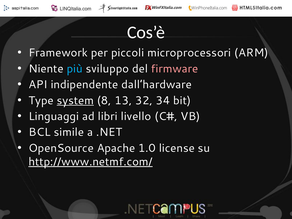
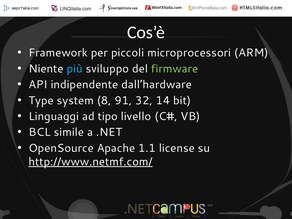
firmware colour: pink -> light green (175, 69)
system underline: present -> none (75, 100)
13: 13 -> 91 (123, 100)
34: 34 -> 14 (163, 100)
libri: libri -> tipo (108, 116)
1.0: 1.0 -> 1.1 (147, 148)
